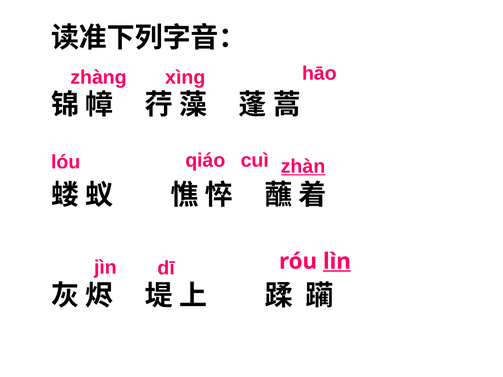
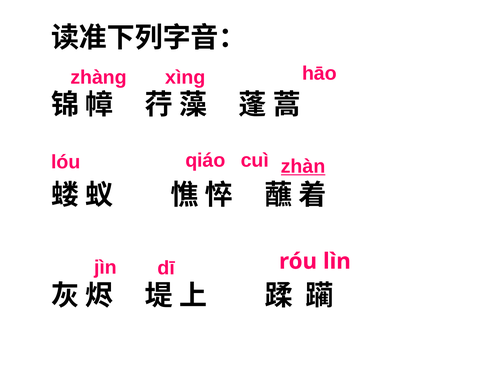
lìn underline: present -> none (337, 262)
